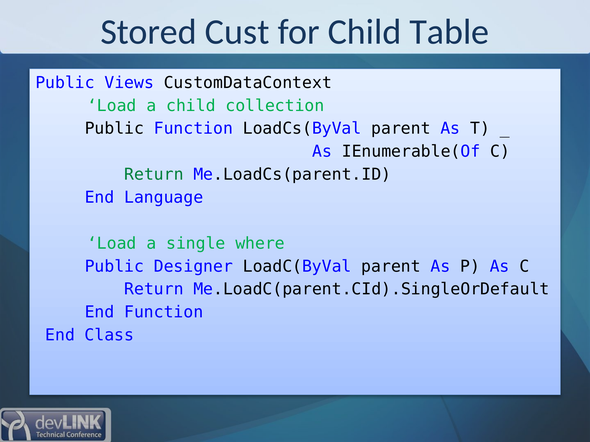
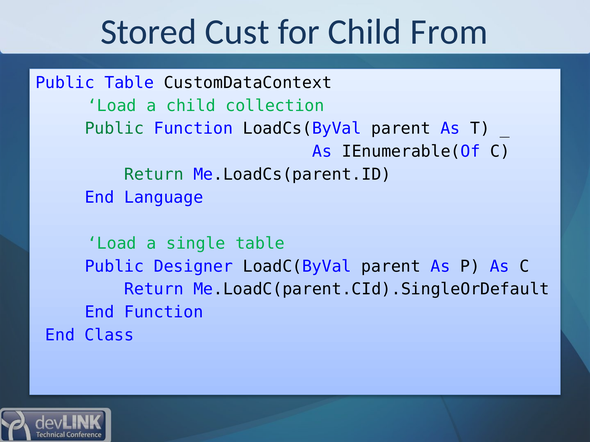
Table: Table -> From (449, 32)
Public Views: Views -> Table (129, 83)
Public colour: black -> green (114, 129)
single where: where -> table (260, 244)
